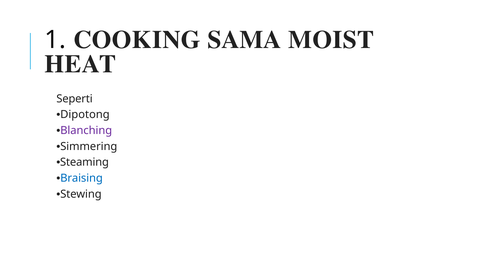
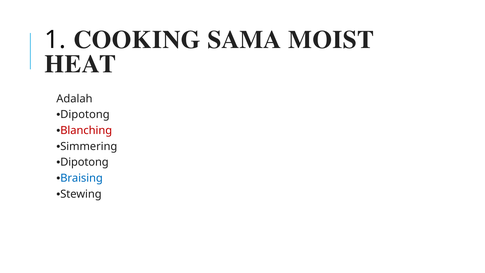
Seperti: Seperti -> Adalah (74, 99)
Blanching colour: purple -> red (86, 130)
Steaming: Steaming -> Dipotong (84, 162)
